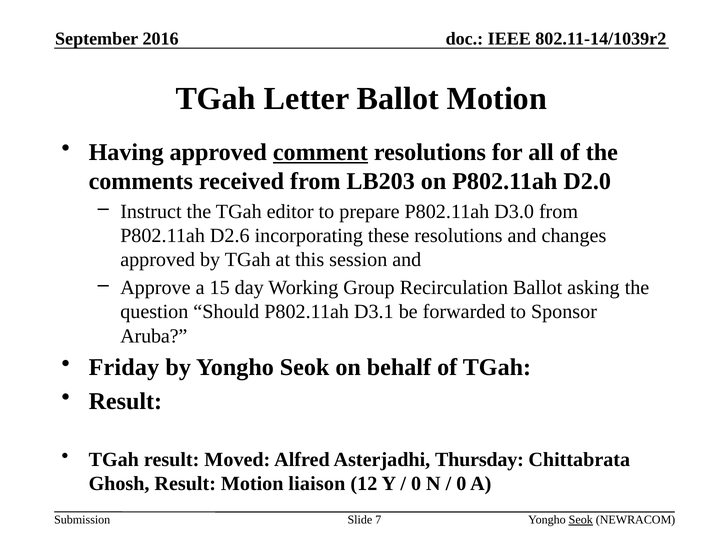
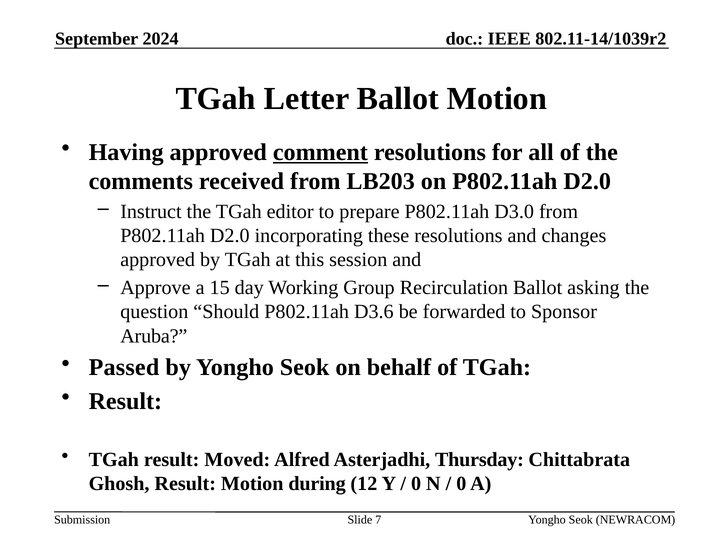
2016: 2016 -> 2024 (161, 39)
D2.6: D2.6 -> D2.0 (230, 236)
D3.1: D3.1 -> D3.6 (374, 312)
Friday: Friday -> Passed (124, 368)
liaison: liaison -> during (317, 484)
Seok underline: present -> none (581, 520)
